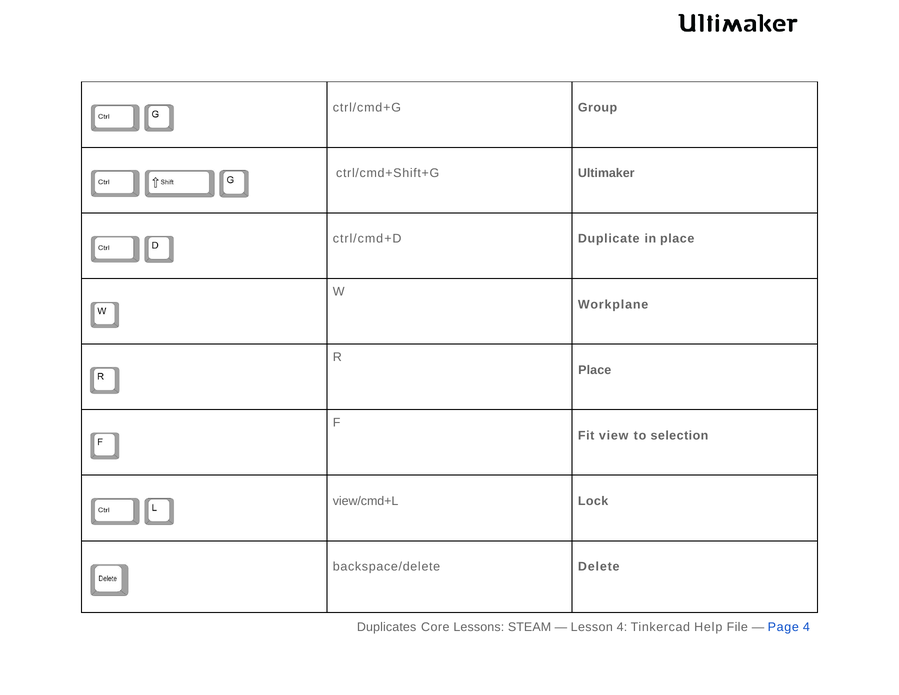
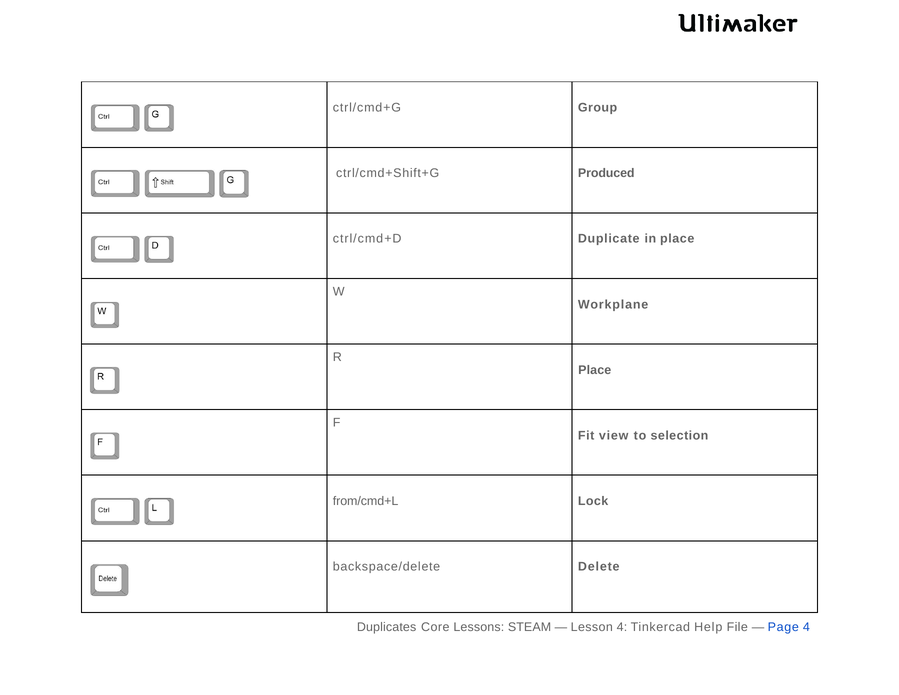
Ultimaker: Ultimaker -> Produced (606, 173)
view/cmd+L: view/cmd+L -> from/cmd+L (366, 501)
